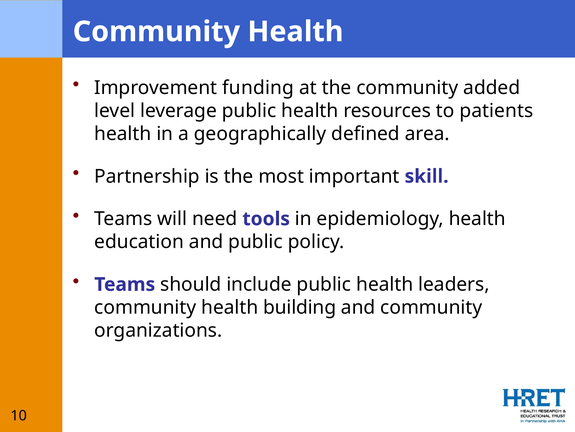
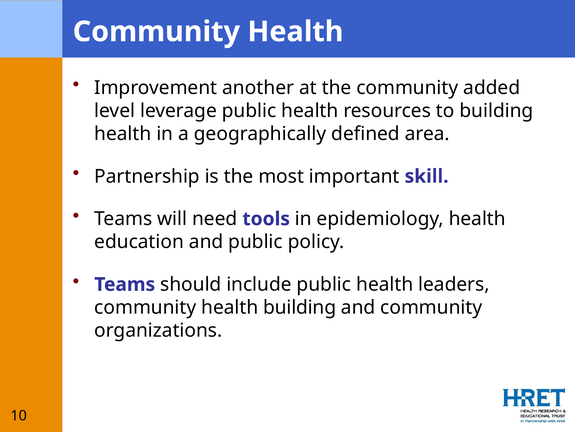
funding: funding -> another (258, 88)
to patients: patients -> building (496, 111)
